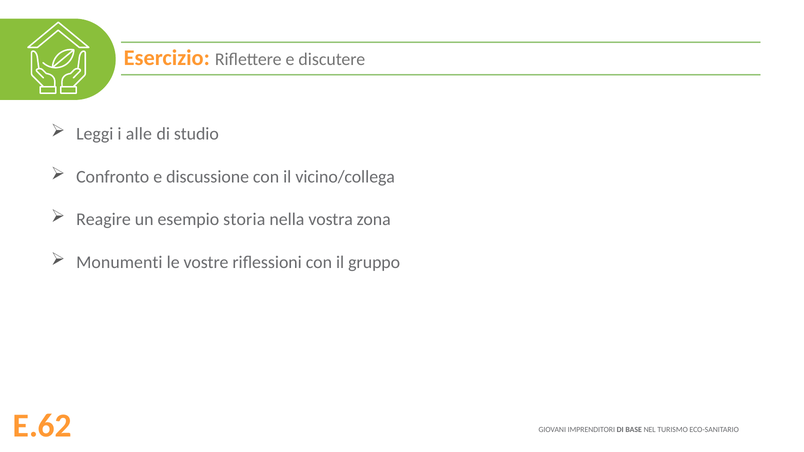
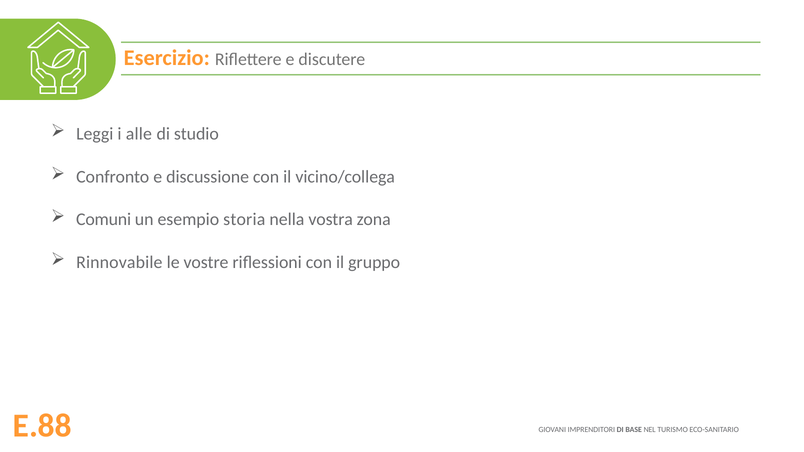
Reagire: Reagire -> Comuni (104, 220)
Monumenti: Monumenti -> Rinnovabile (119, 262)
E.62: E.62 -> E.88 (42, 426)
